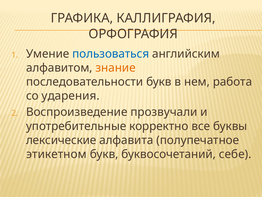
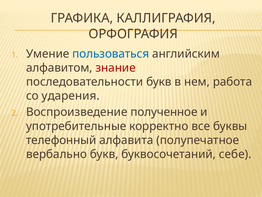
знание colour: orange -> red (116, 68)
прозвучали: прозвучали -> полученное (164, 112)
лексические: лексические -> телефонный (61, 140)
этикетном: этикетном -> вербально (56, 154)
